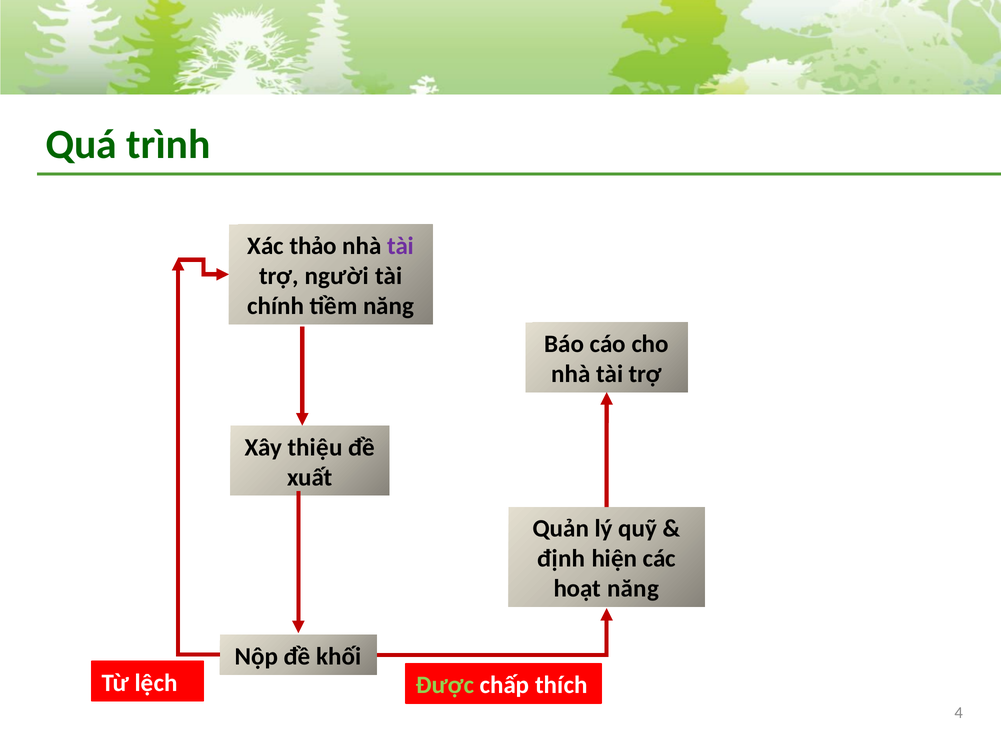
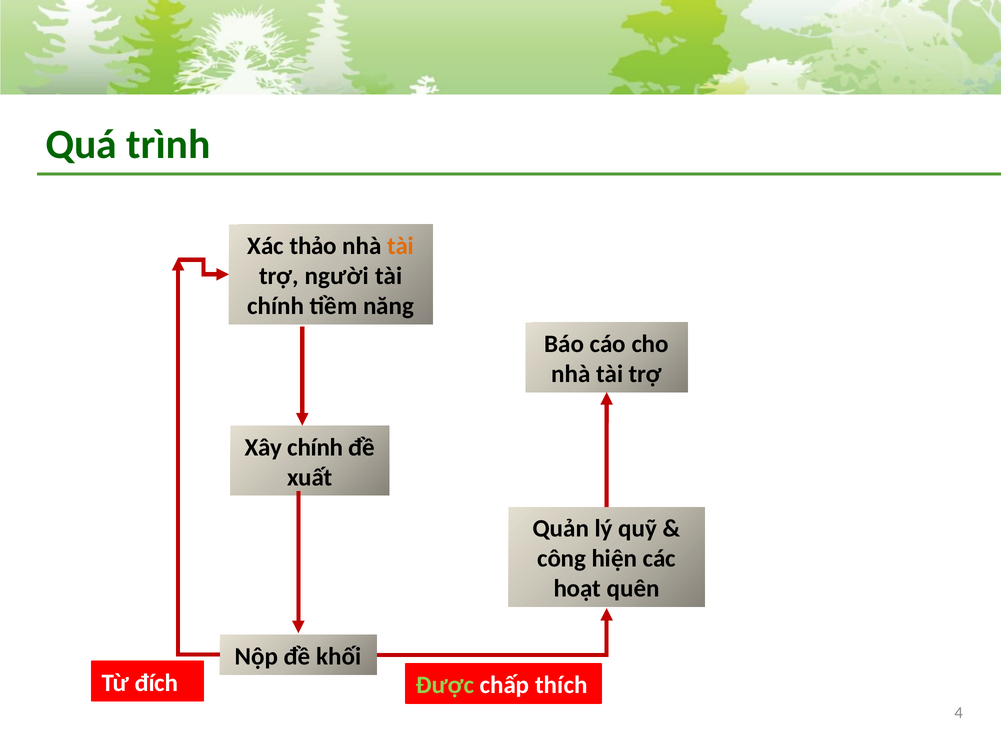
tài colour: purple -> orange (401, 246)
Xây thiệu: thiệu -> chính (315, 448)
định: định -> công (562, 559)
hoạt năng: năng -> quên (633, 589)
lệch: lệch -> đích (156, 683)
